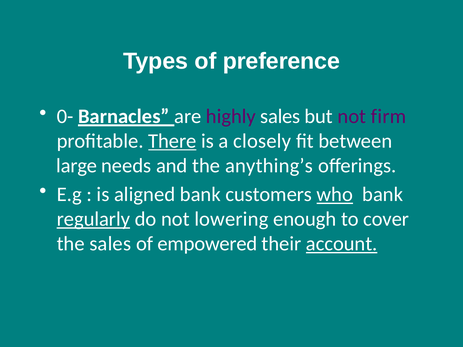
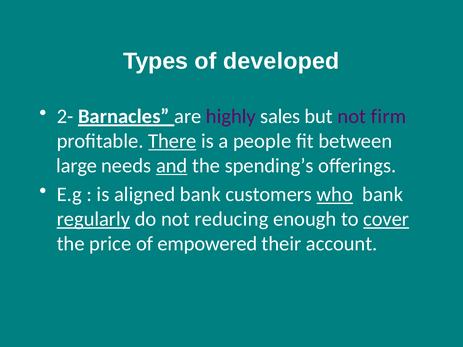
preference: preference -> developed (281, 61)
0-: 0- -> 2- (65, 116)
closely: closely -> people (262, 141)
and underline: none -> present (172, 166)
anything’s: anything’s -> spending’s (269, 166)
lowering: lowering -> reducing (231, 219)
cover underline: none -> present (386, 219)
the sales: sales -> price (110, 244)
account underline: present -> none (342, 244)
